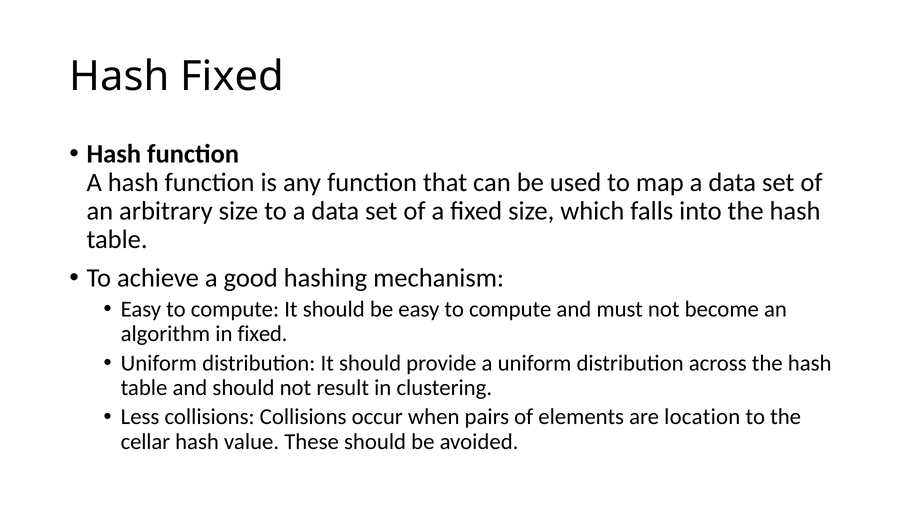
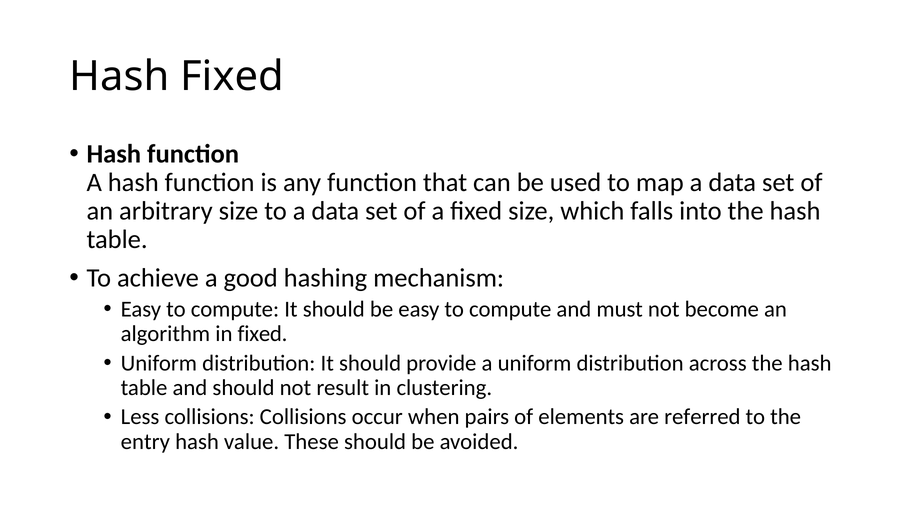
location: location -> referred (702, 417)
cellar: cellar -> entry (145, 442)
